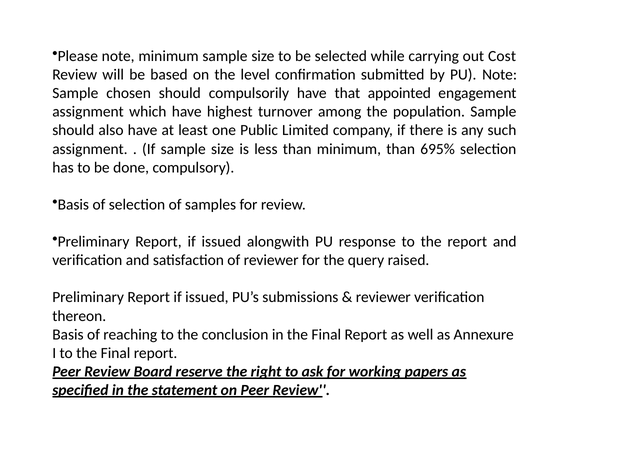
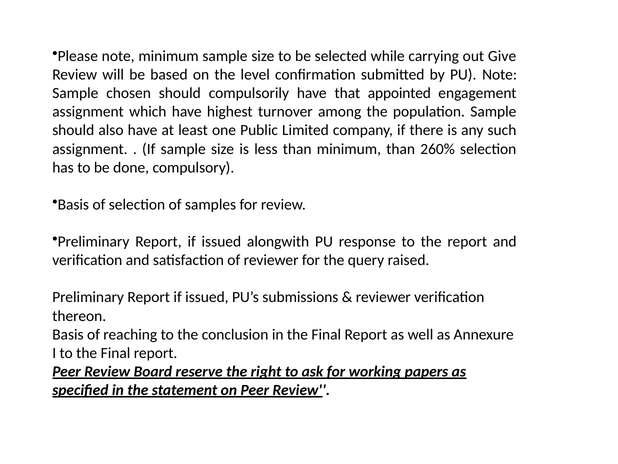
Cost: Cost -> Give (502, 56)
695%: 695% -> 260% (438, 149)
